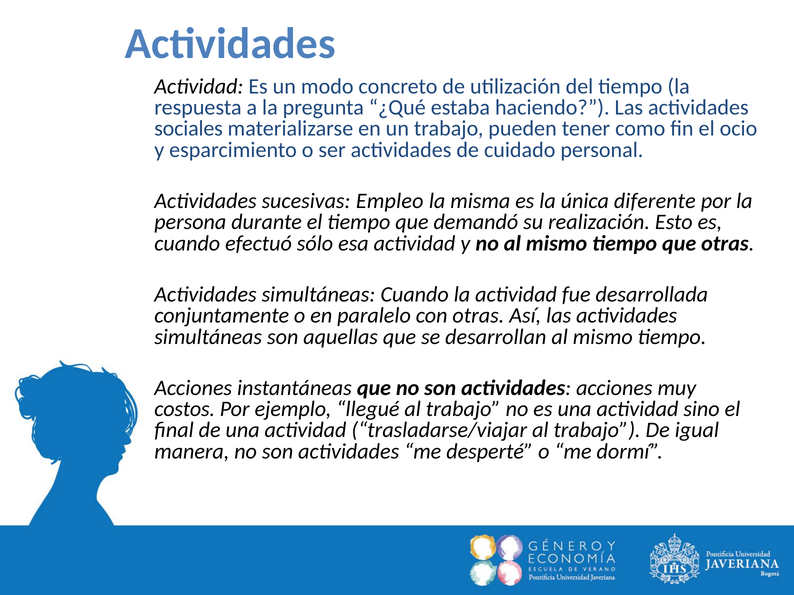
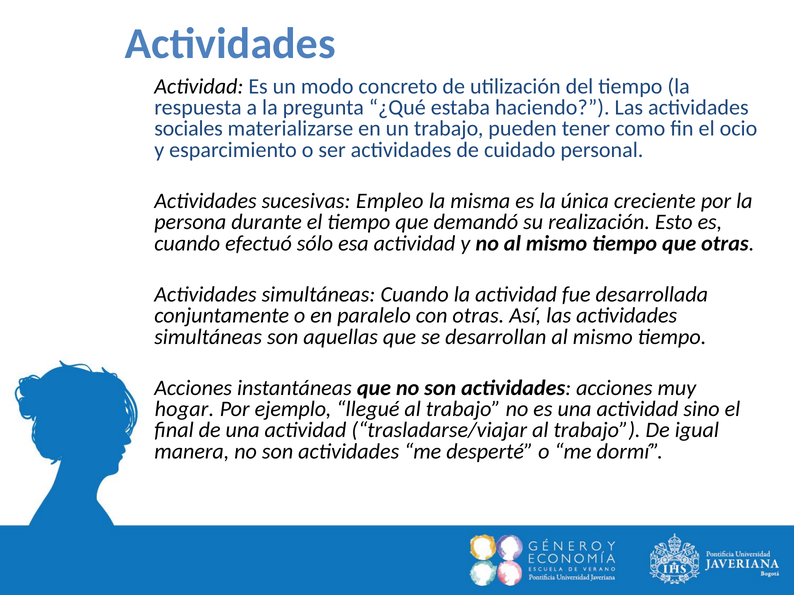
diferente: diferente -> creciente (655, 201)
costos: costos -> hogar (184, 409)
